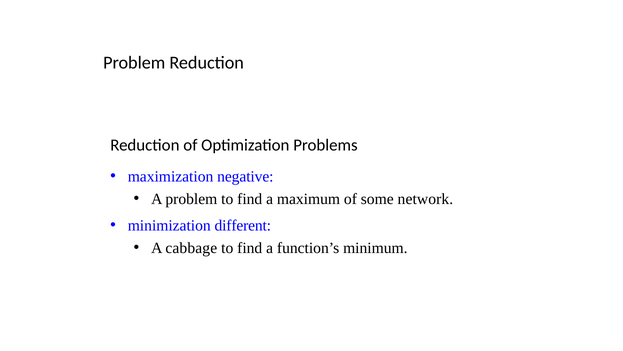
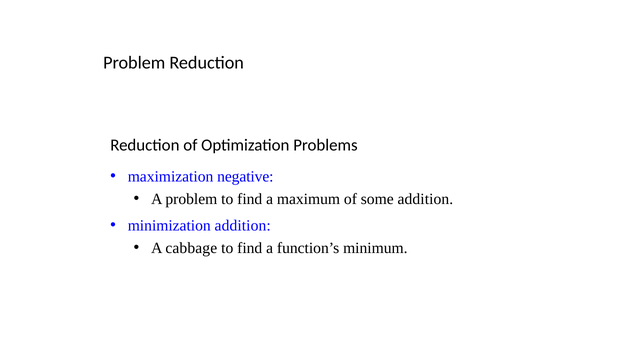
some network: network -> addition (425, 199)
minimization different: different -> addition (243, 225)
